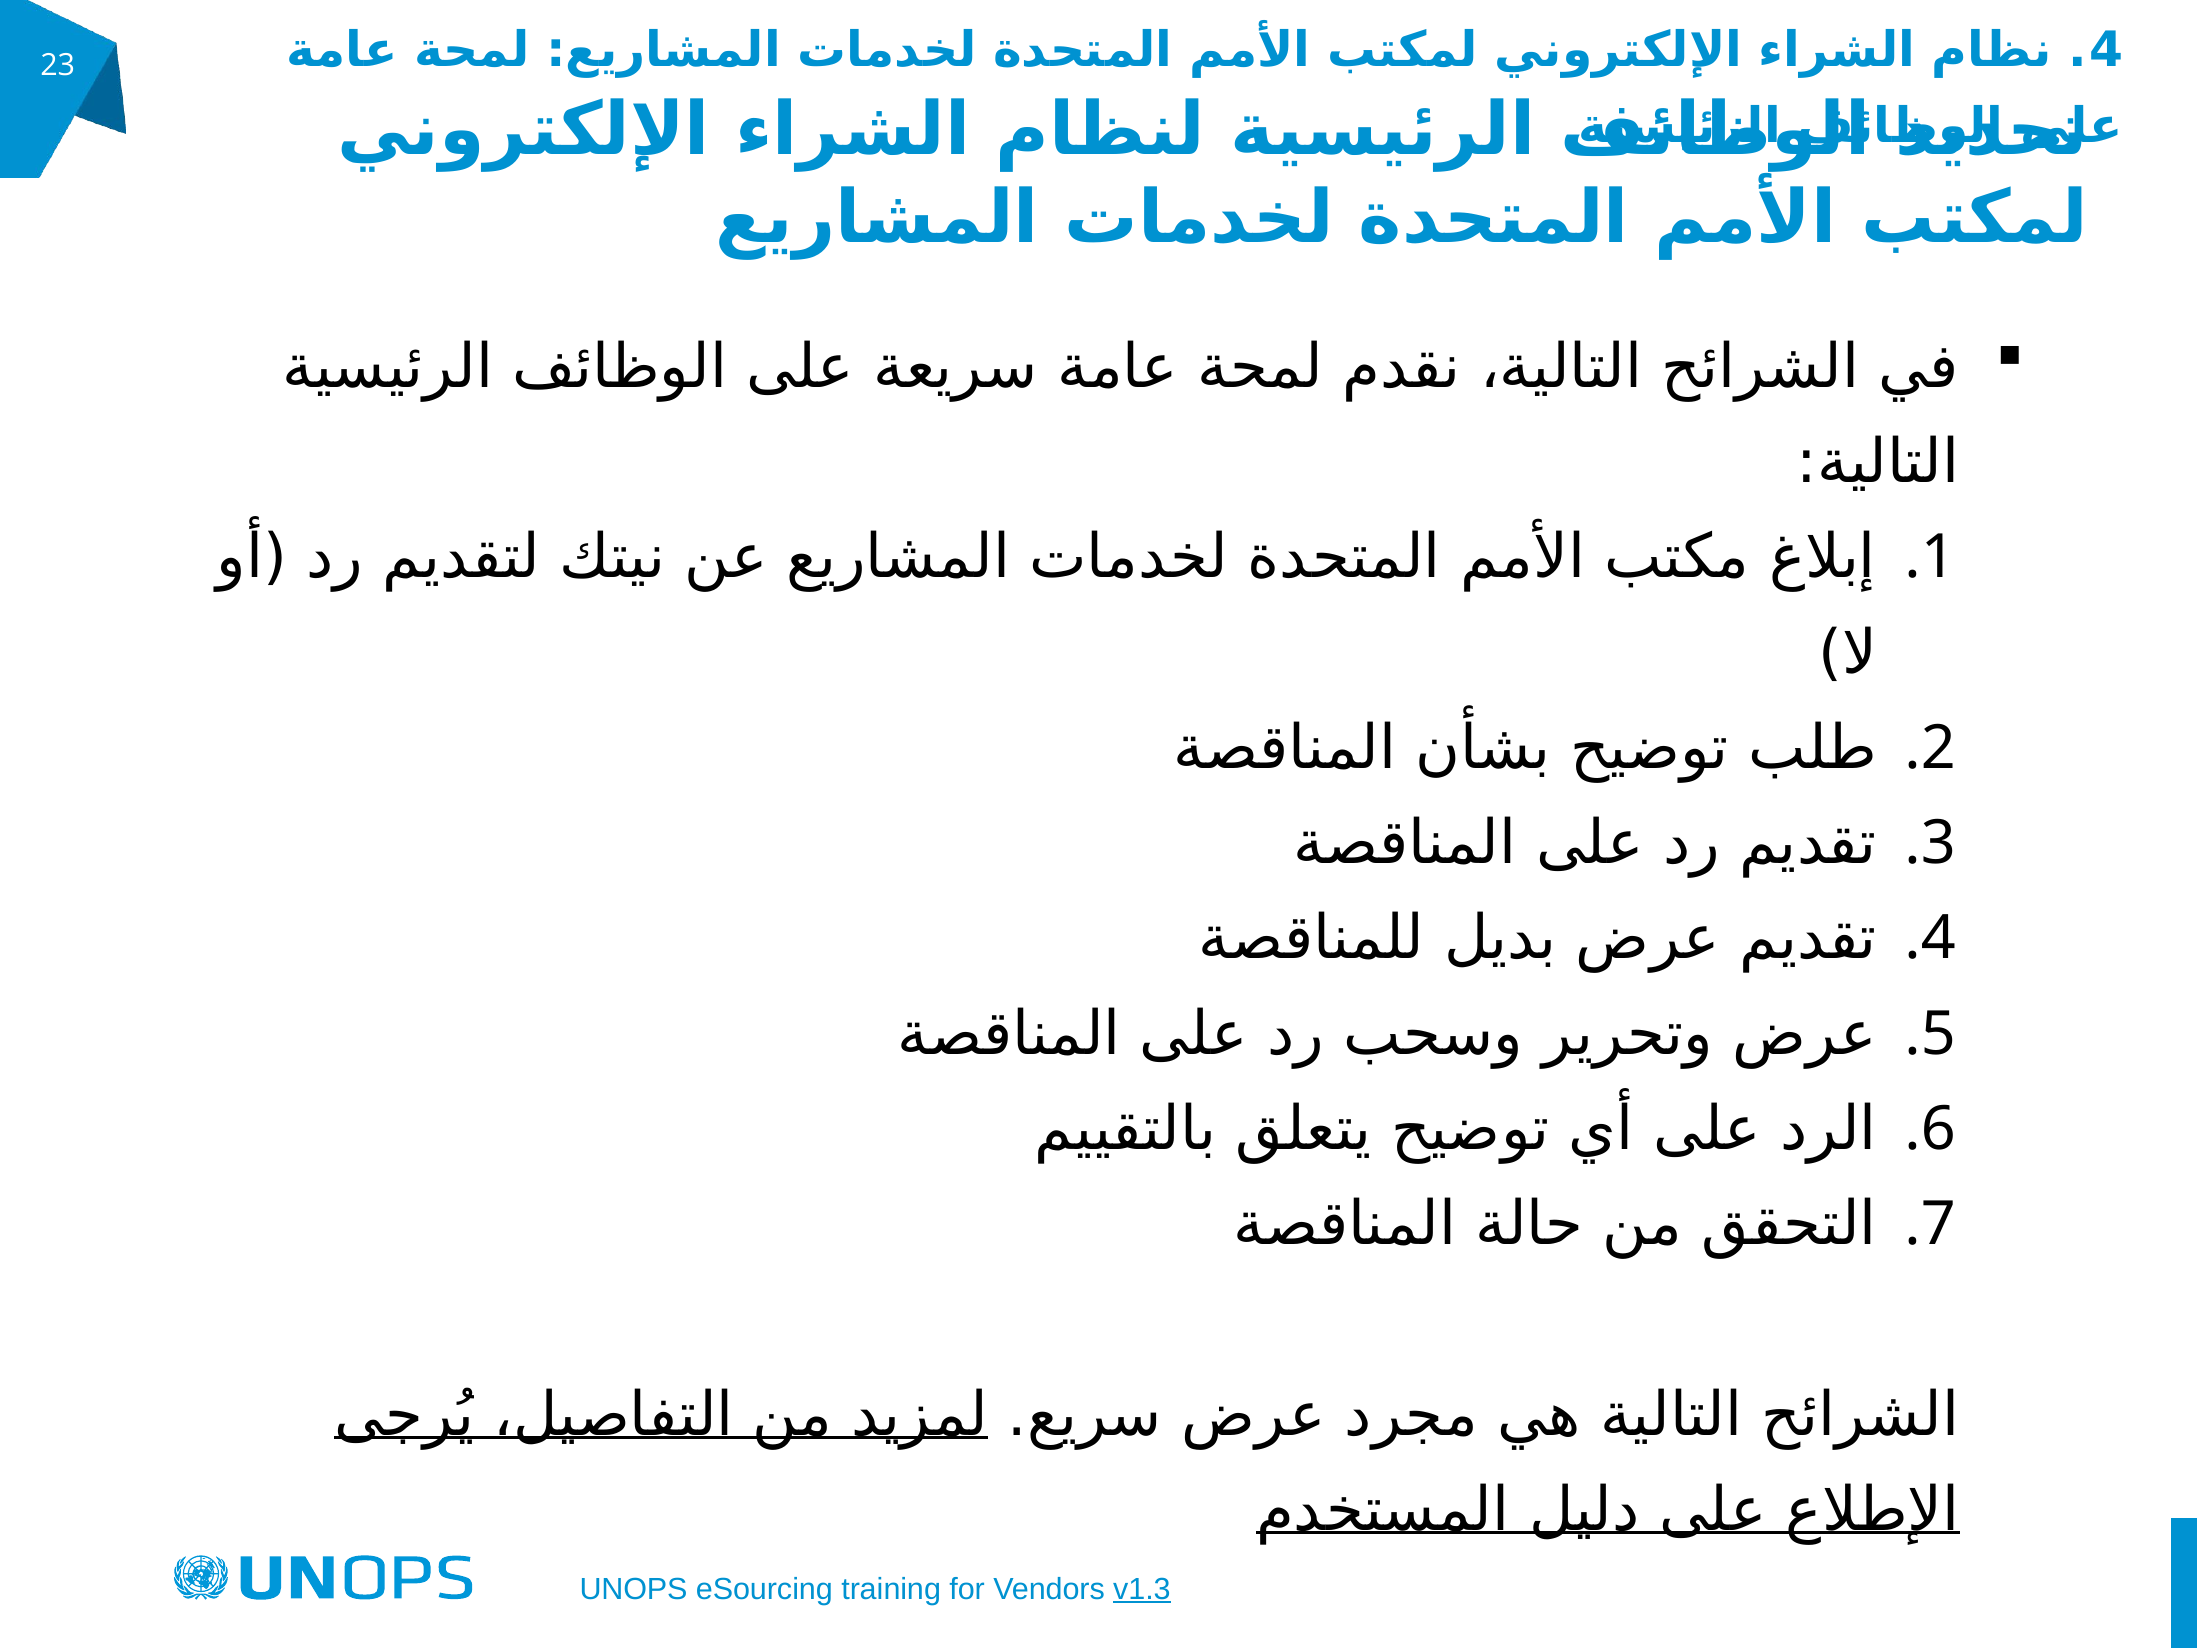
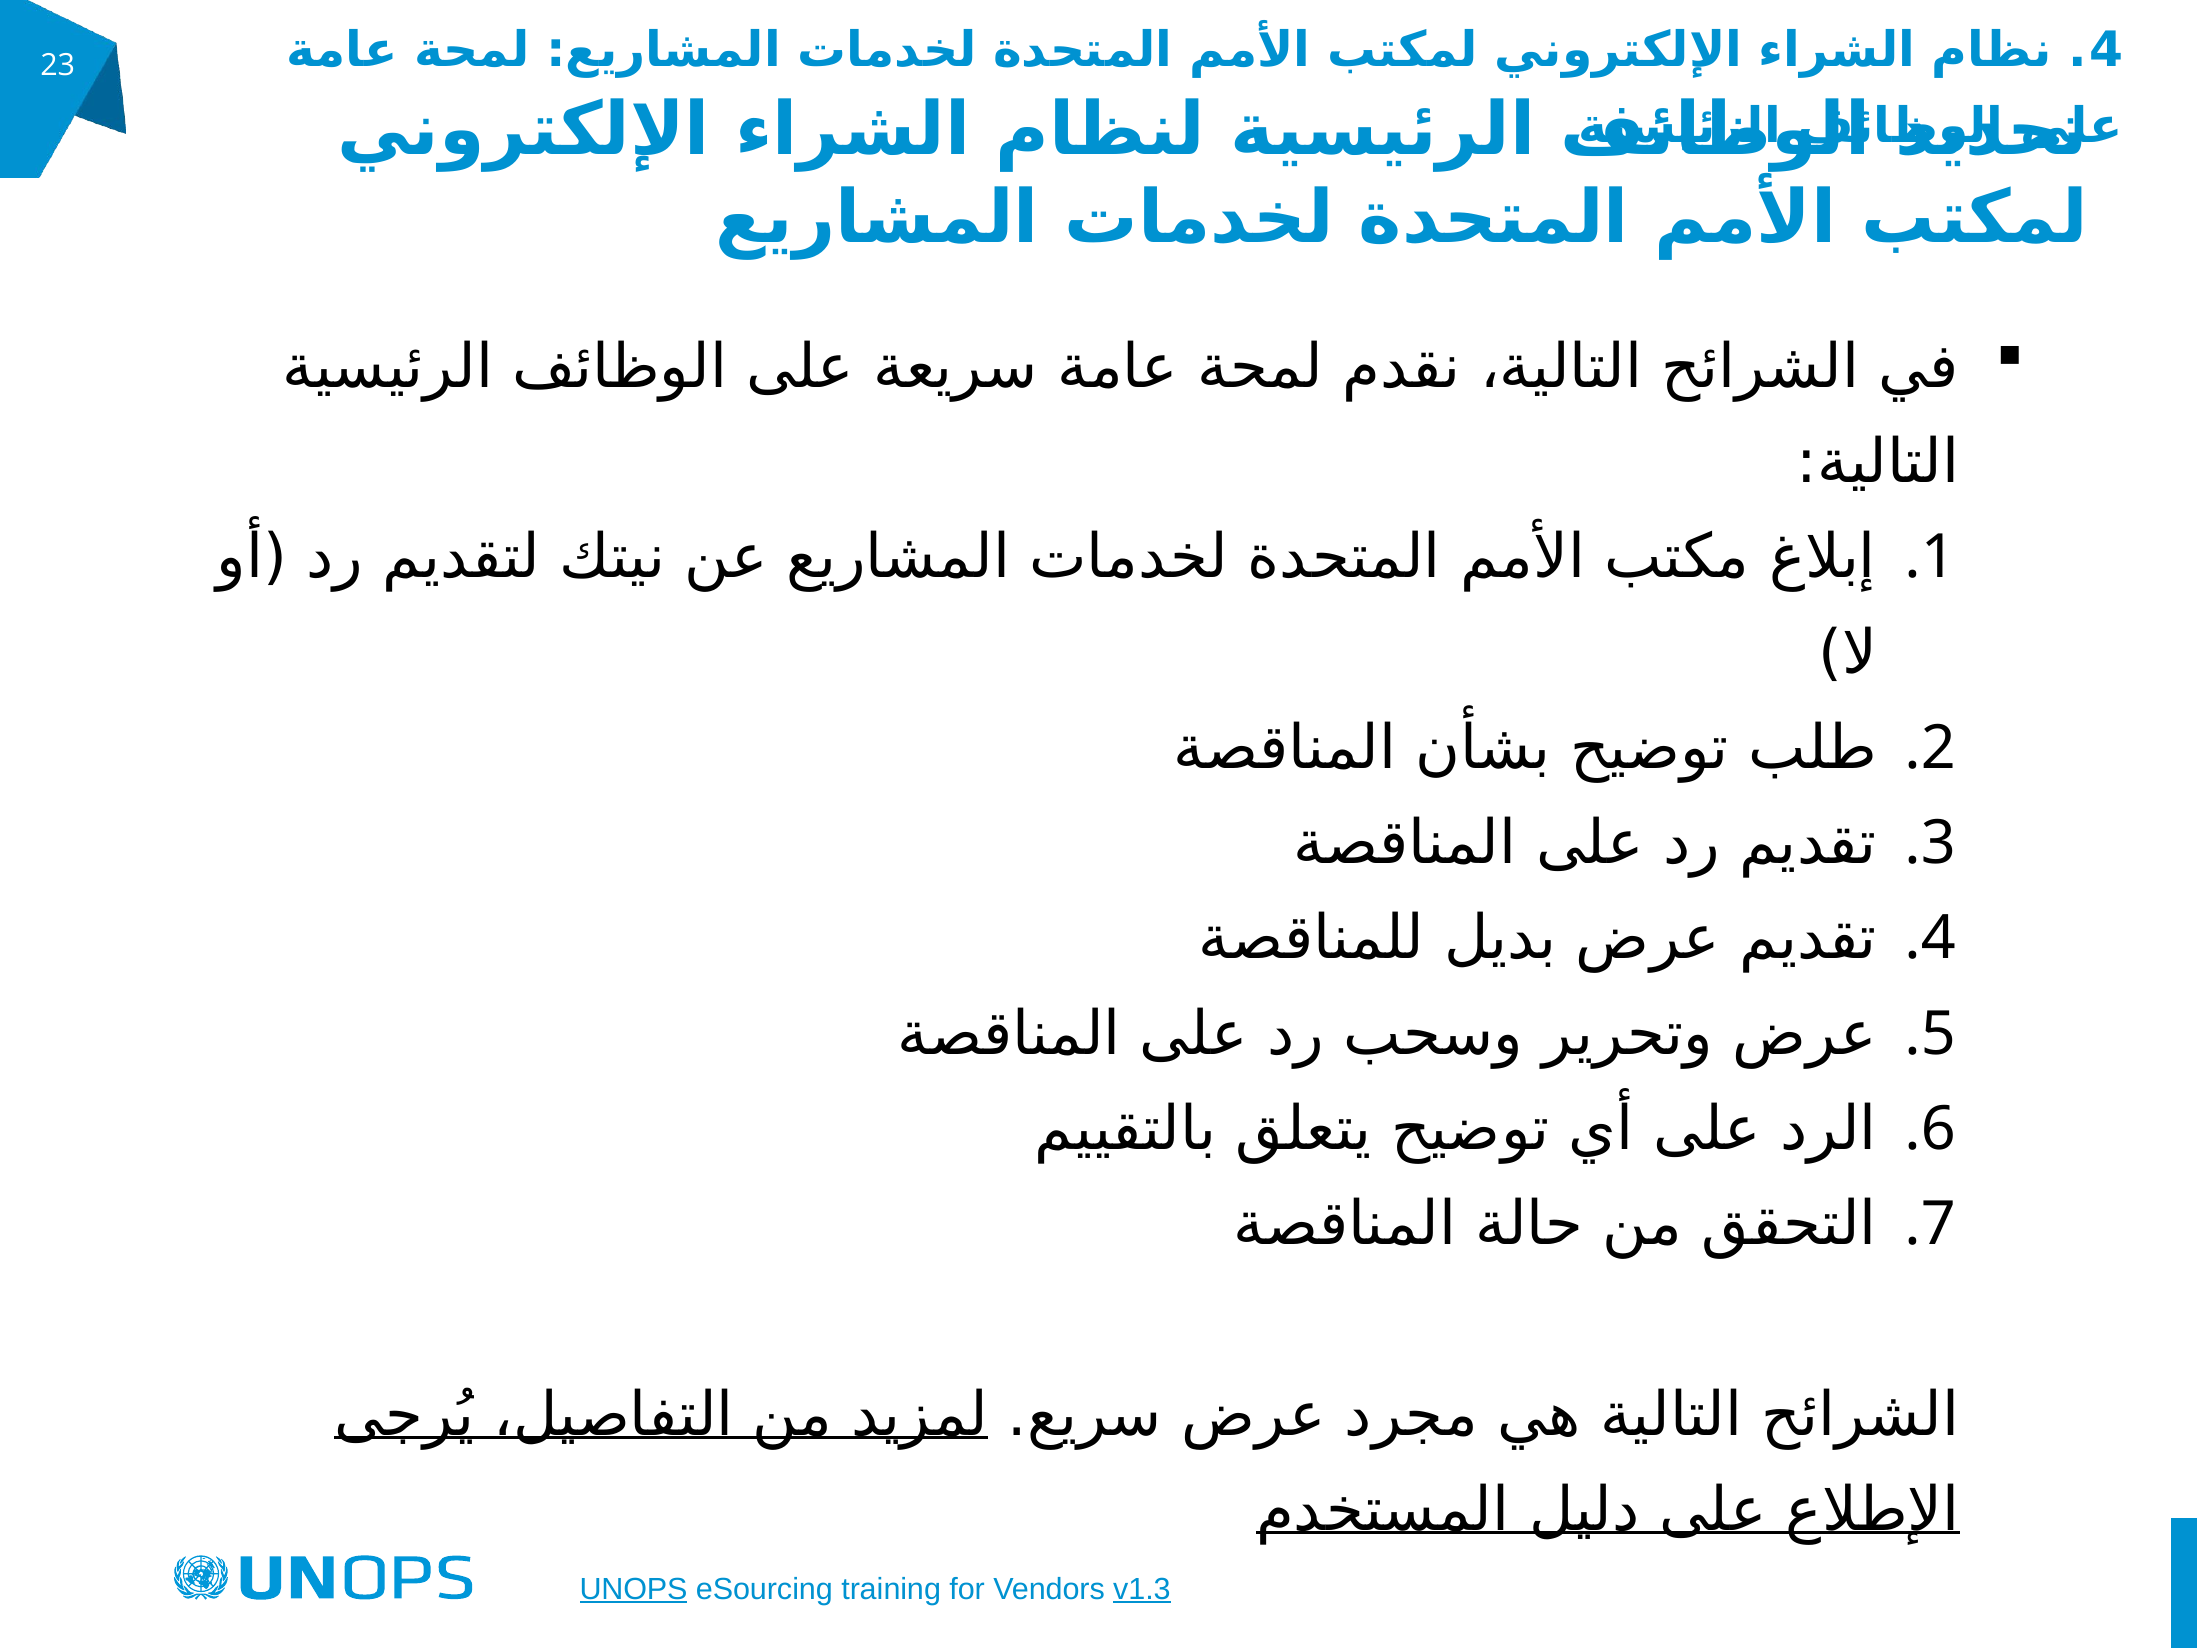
UNOPS underline: none -> present (634, 1589)
